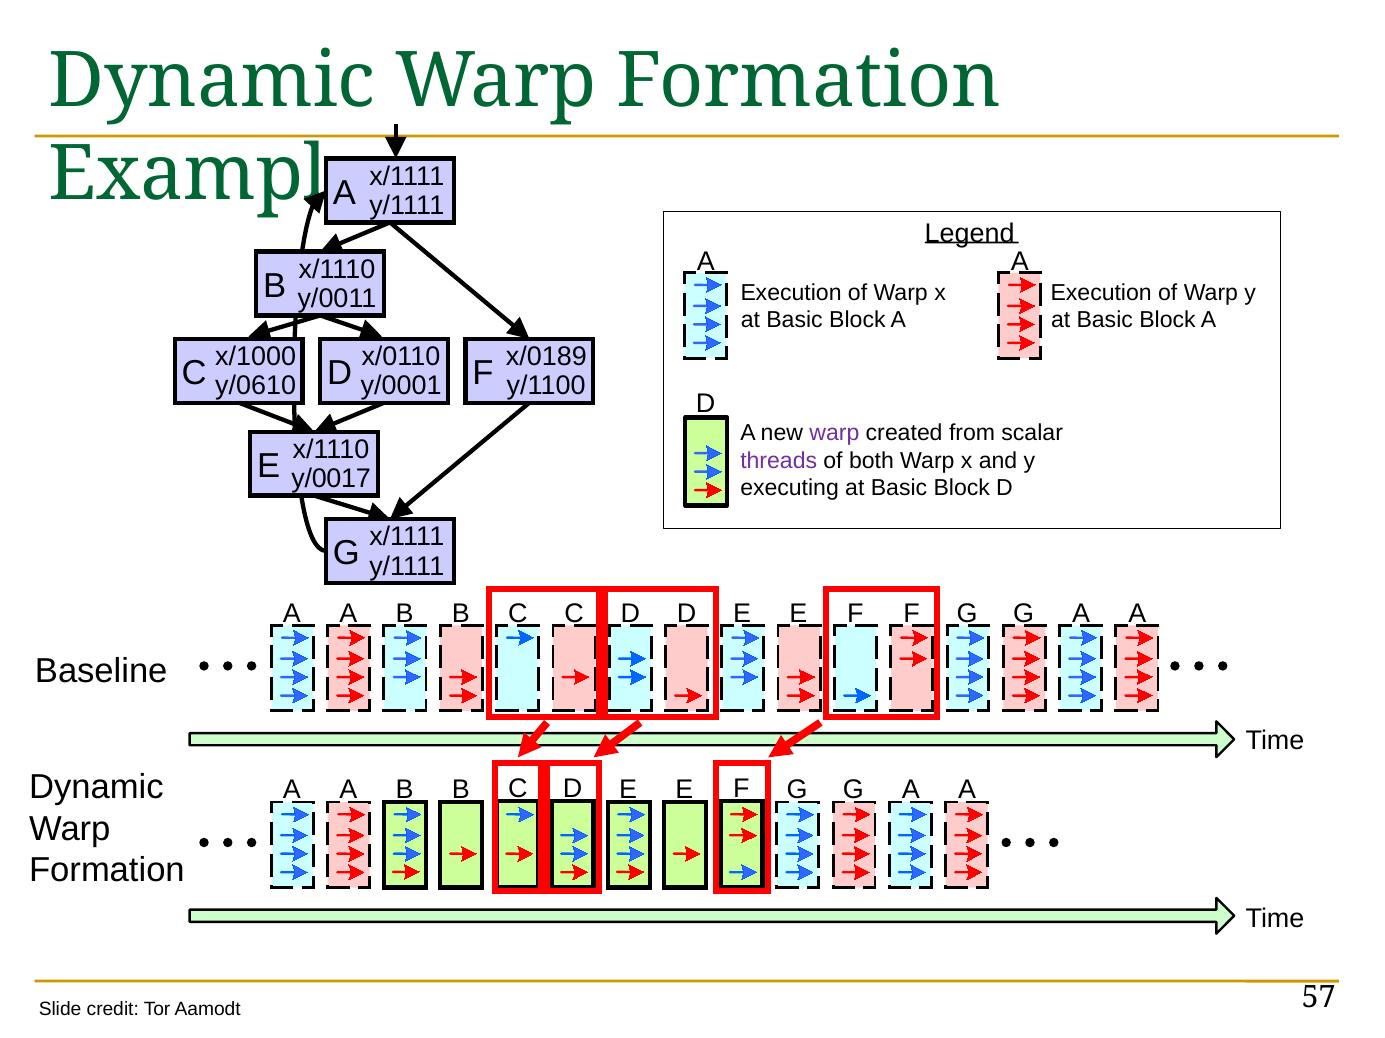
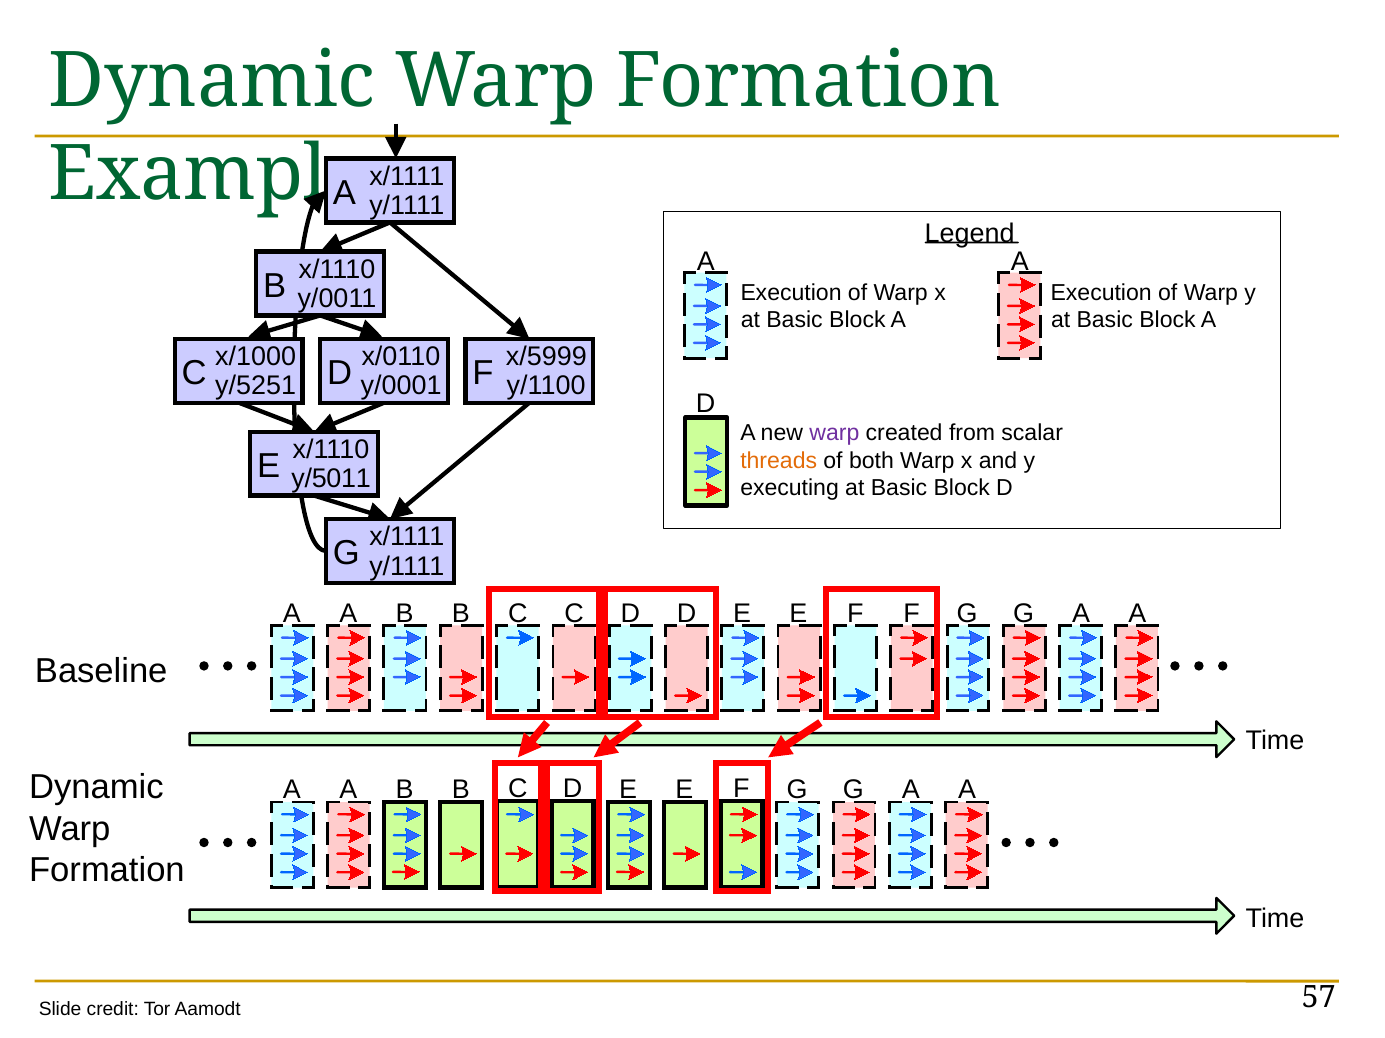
y/0610: y/0610 -> y/5251 (256, 386)
x/0189: x/0189 -> x/5999 (546, 357)
threads colour: purple -> orange (779, 461)
y/0017: y/0017 -> y/5011 (331, 479)
